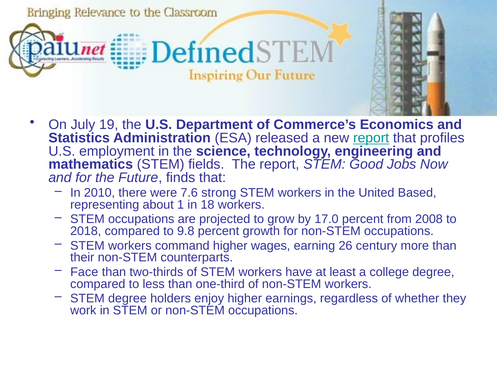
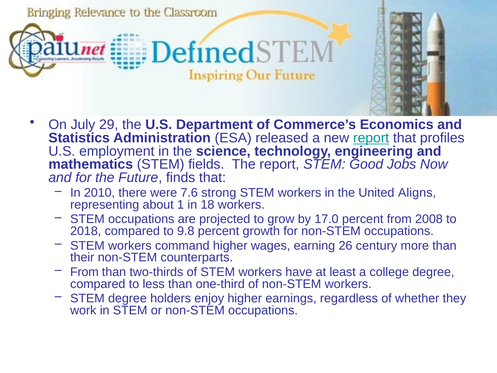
19: 19 -> 29 (109, 125)
Based: Based -> Aligns (417, 193)
Face: Face -> From (84, 272)
